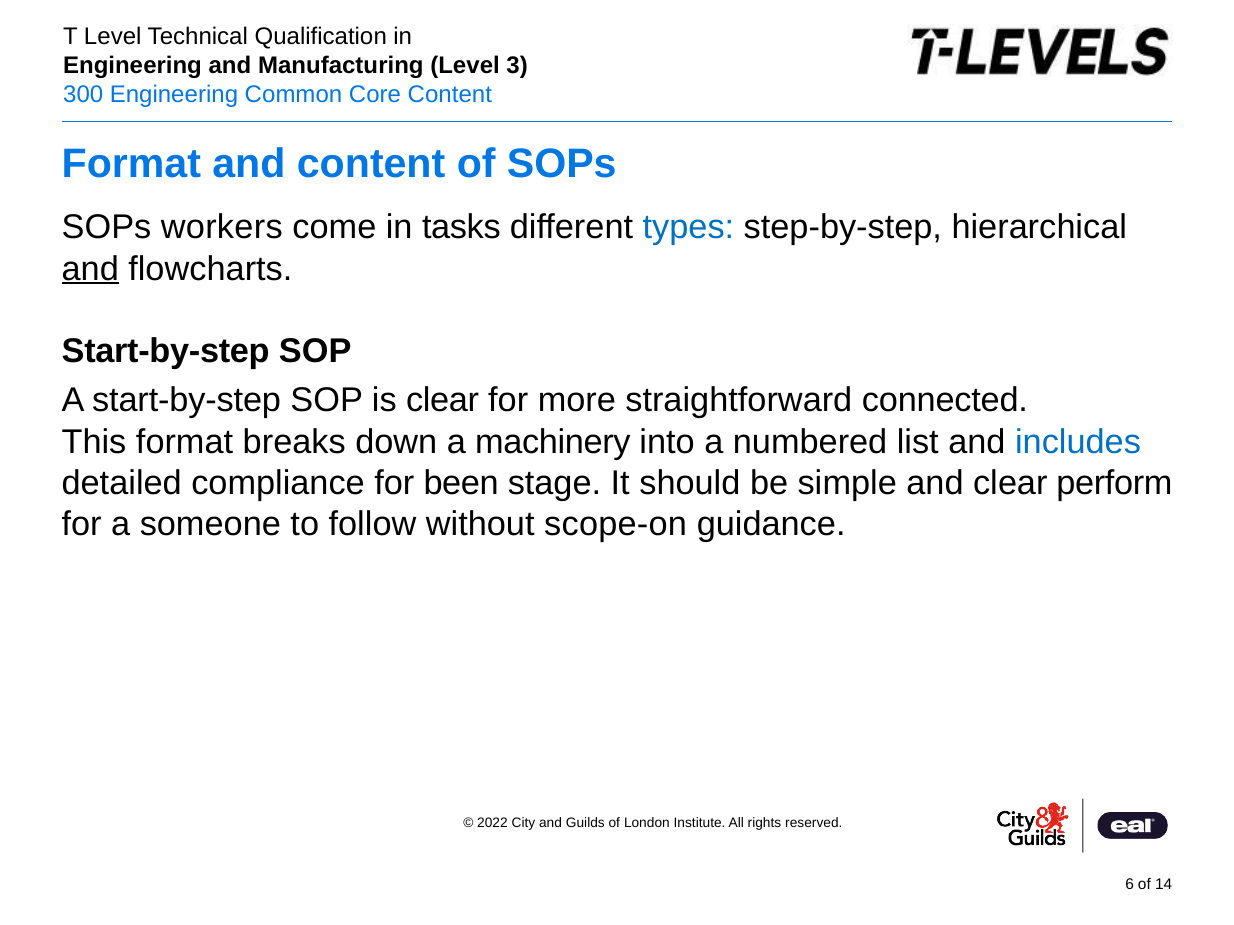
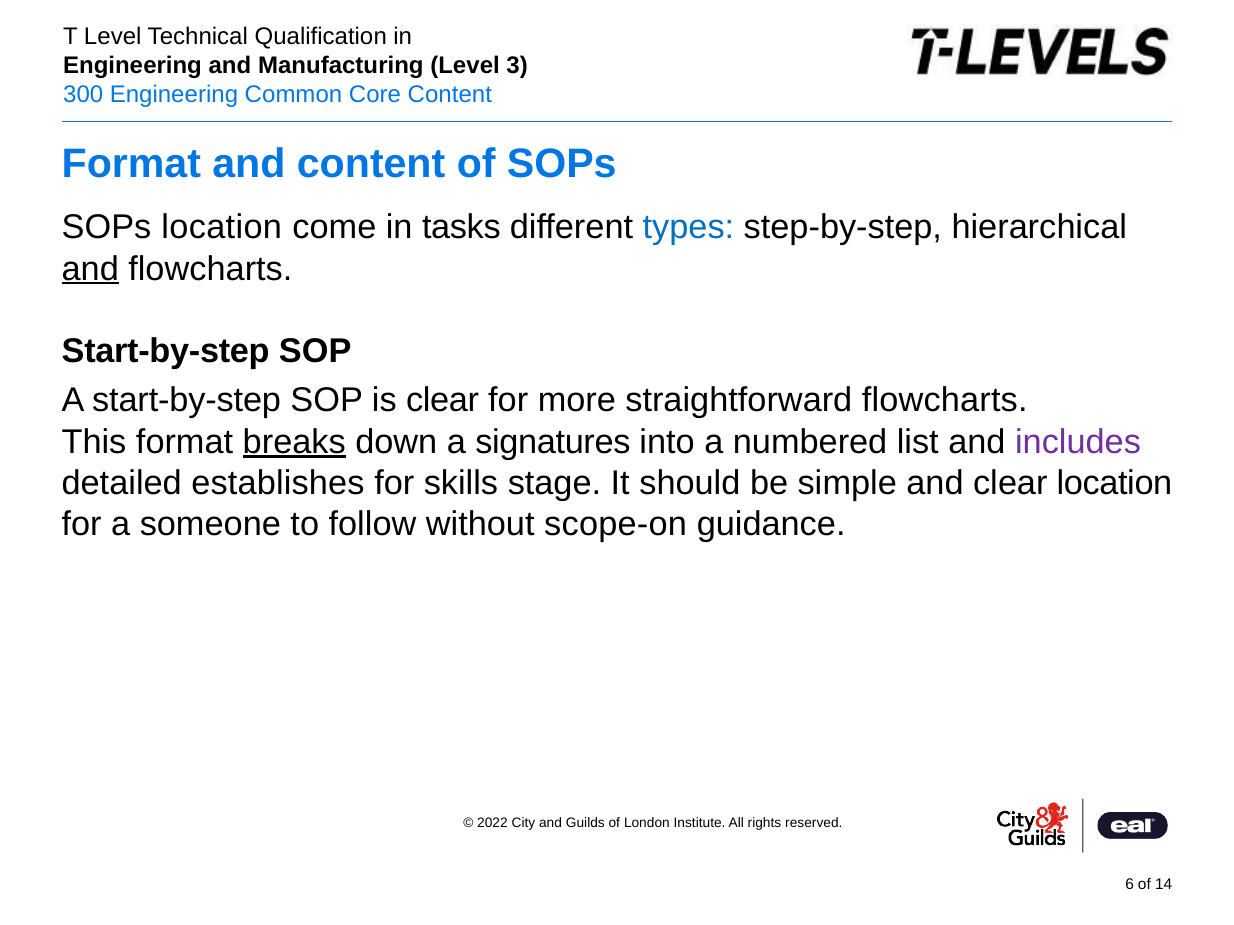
SOPs workers: workers -> location (222, 228)
straightforward connected: connected -> flowcharts (945, 401)
breaks underline: none -> present (294, 442)
machinery: machinery -> signatures (553, 442)
includes colour: blue -> purple (1078, 442)
compliance: compliance -> establishes (278, 483)
been: been -> skills (461, 483)
clear perform: perform -> location (1114, 483)
